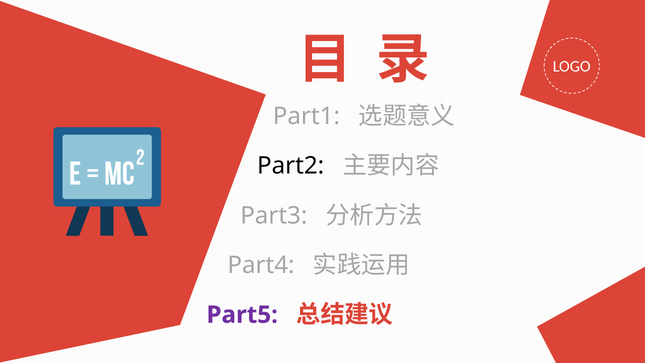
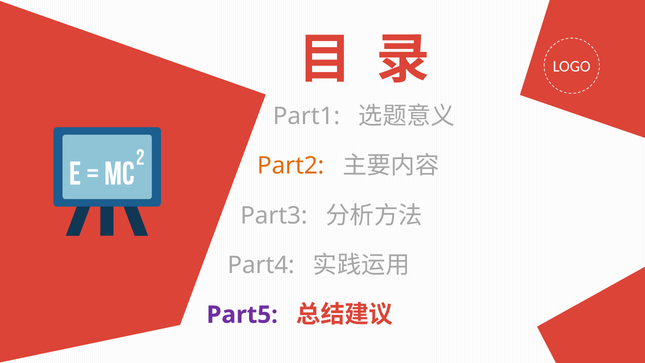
Part2 colour: black -> orange (291, 166)
